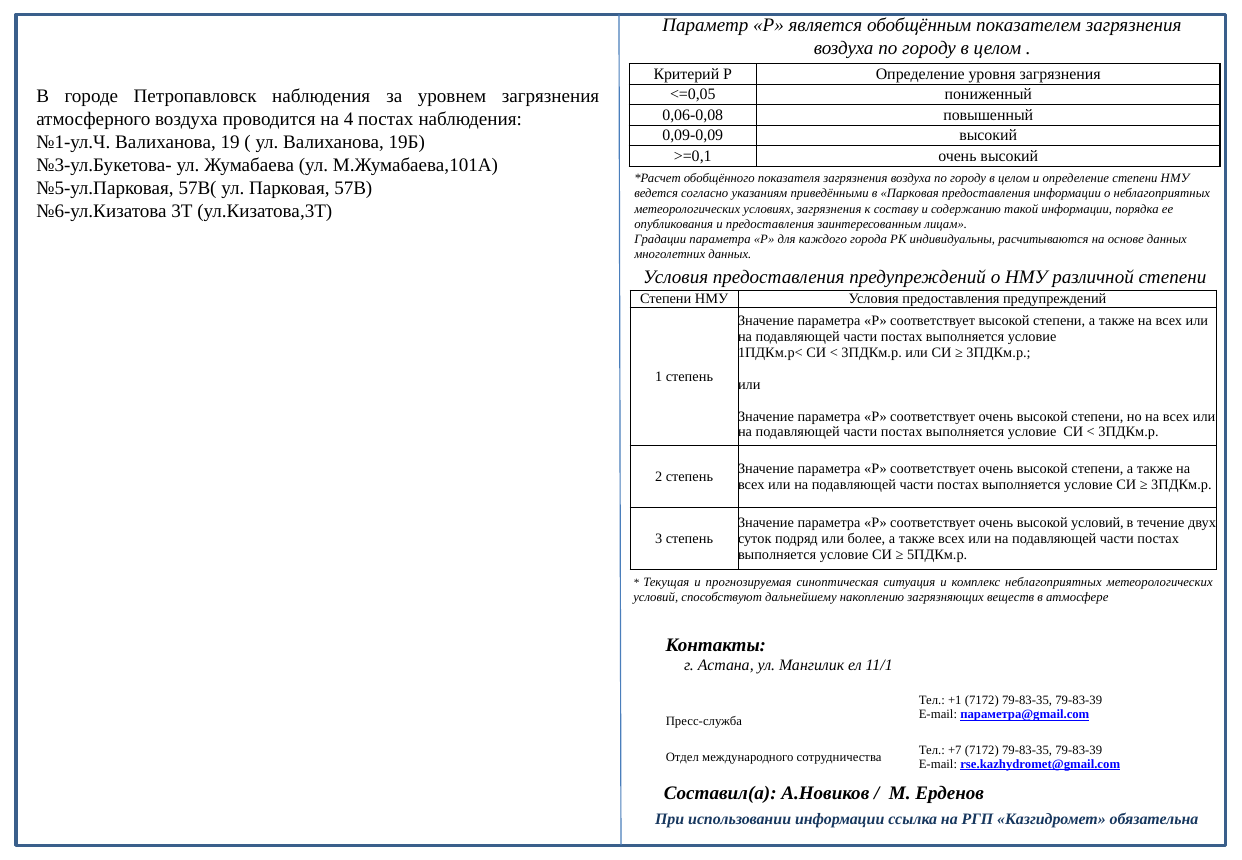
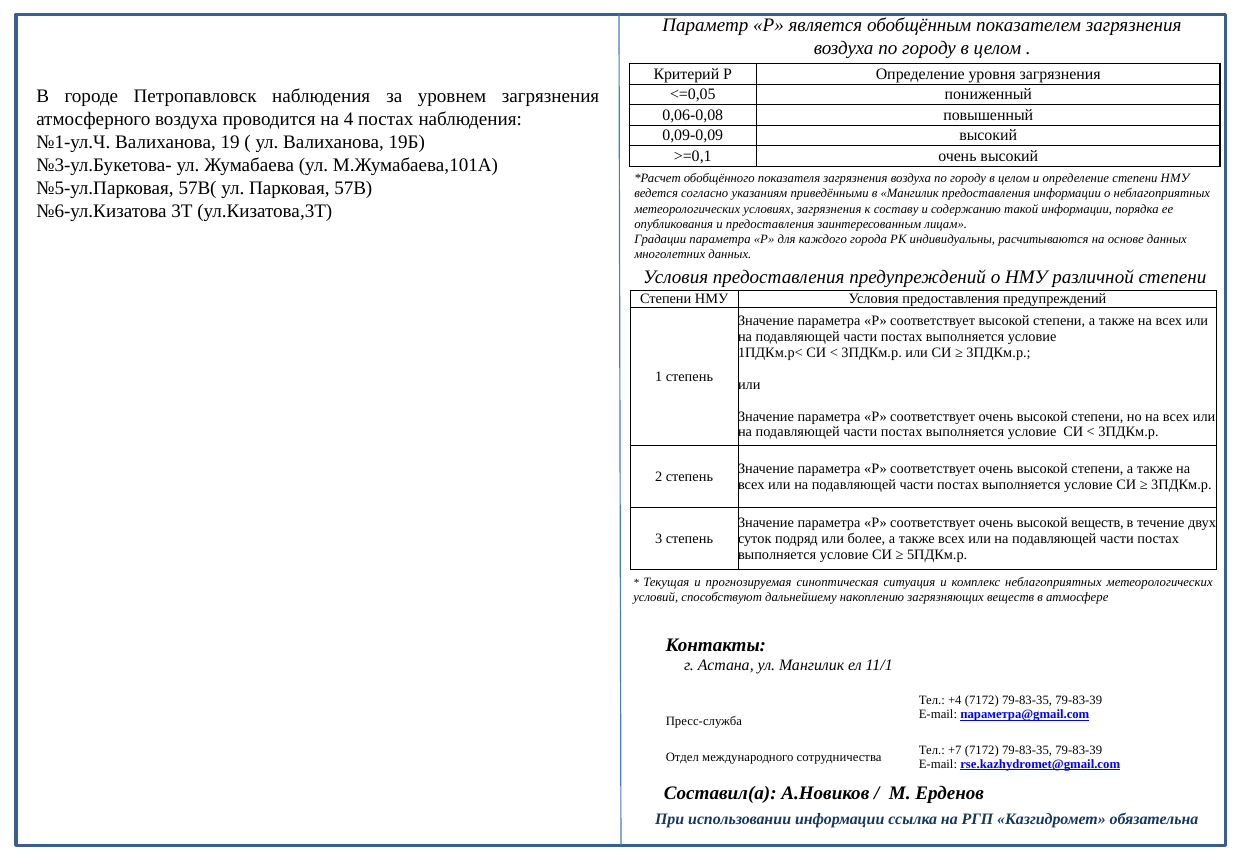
в Парковая: Парковая -> Мангилик (910, 194)
высокой условий: условий -> веществ (1098, 523)
+1: +1 -> +4 (955, 700)
